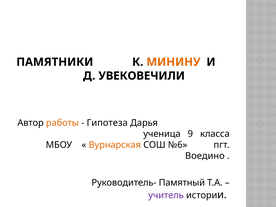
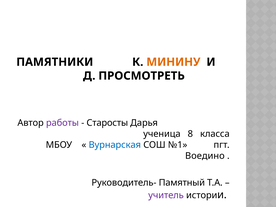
УВЕКОВЕЧИЛИ: УВЕКОВЕЧИЛИ -> ПРОСМОТРЕТЬ (142, 76)
работы colour: orange -> purple (62, 123)
Гипотеза: Гипотеза -> Старосты (107, 123)
9: 9 -> 8 (190, 134)
Вурнарская colour: orange -> blue (115, 145)
№6: №6 -> №1 (178, 145)
